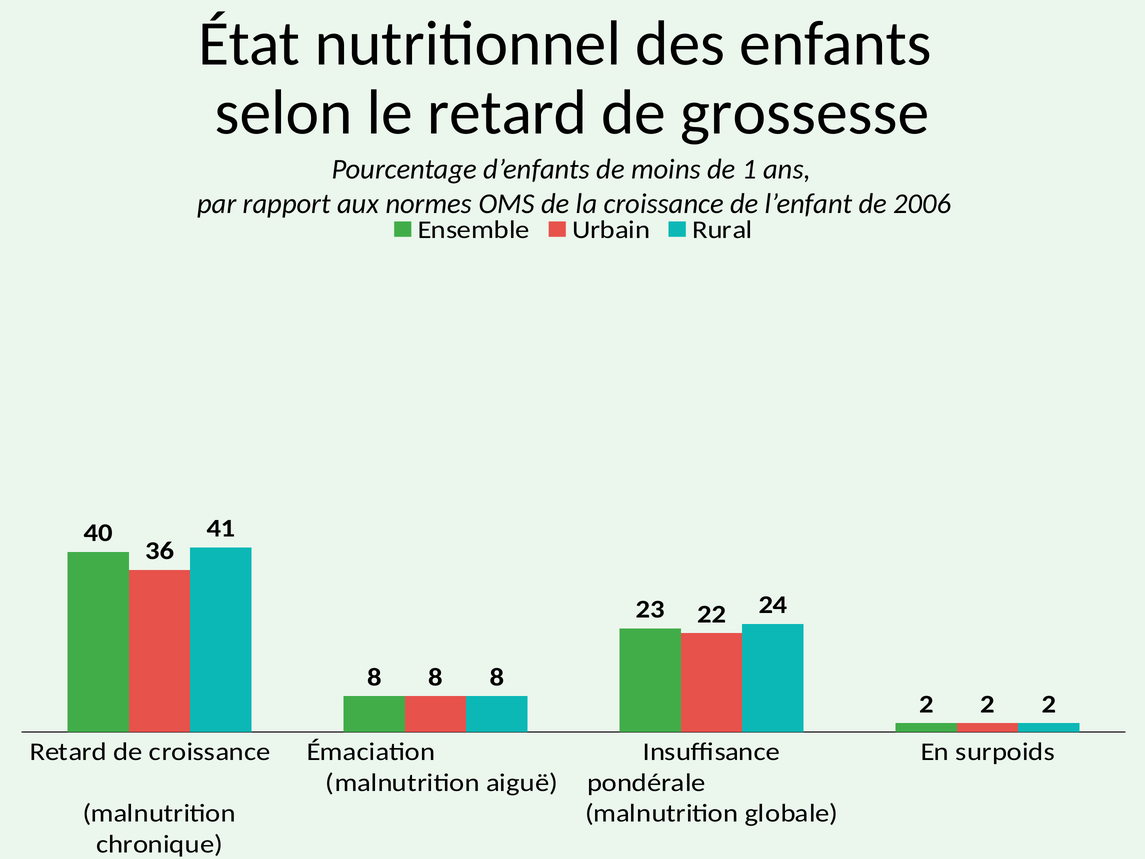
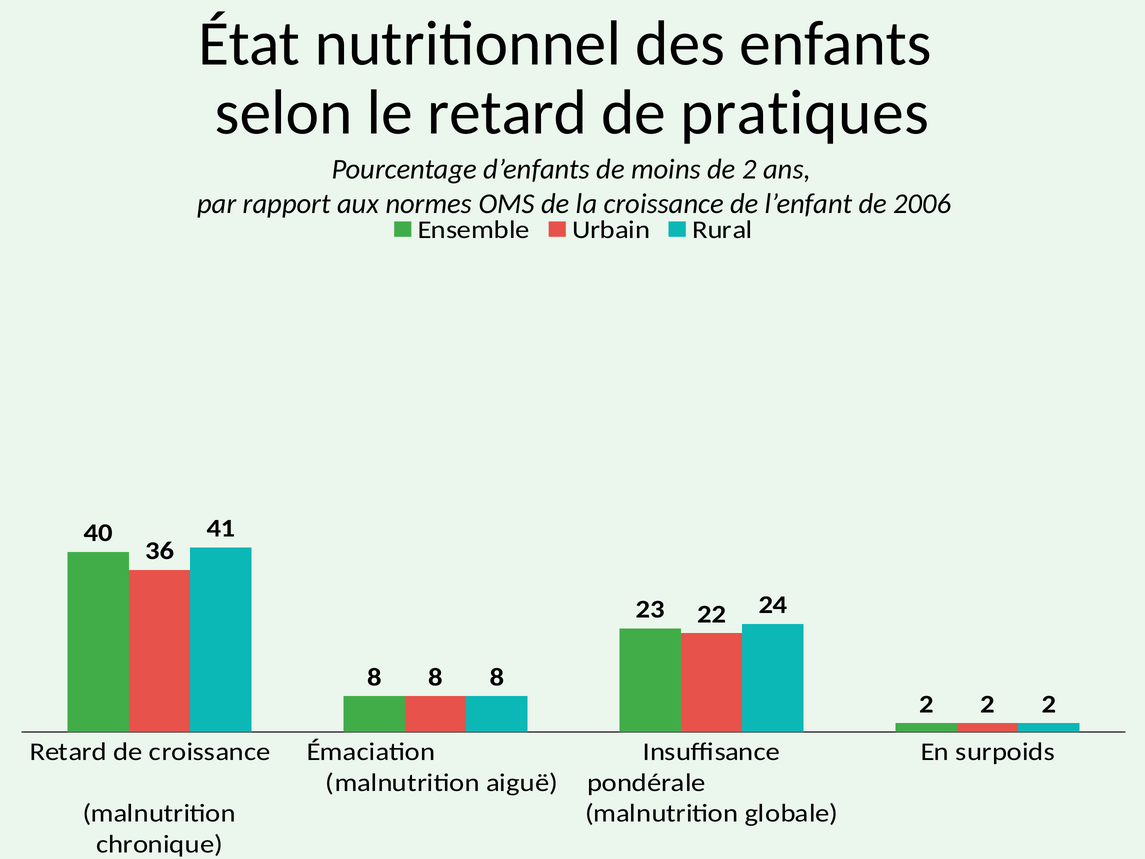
grossesse: grossesse -> pratiques (805, 113)
de 1: 1 -> 2 (749, 169)
